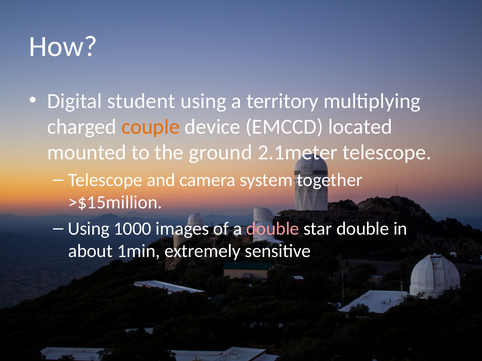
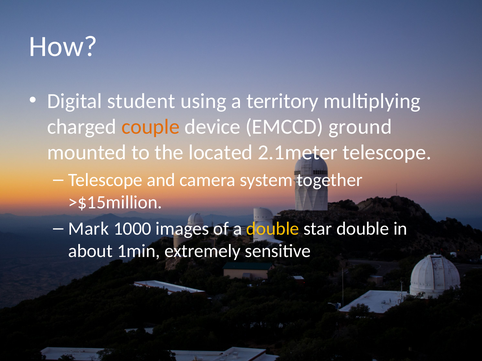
located: located -> ground (360, 127)
ground: ground -> located (221, 153)
Using: Using -> Mark (89, 229)
double colour: pink -> yellow (273, 229)
